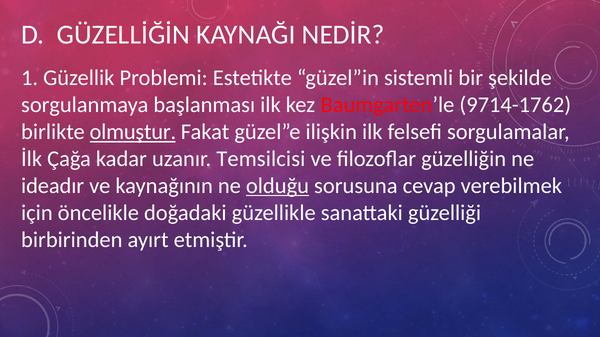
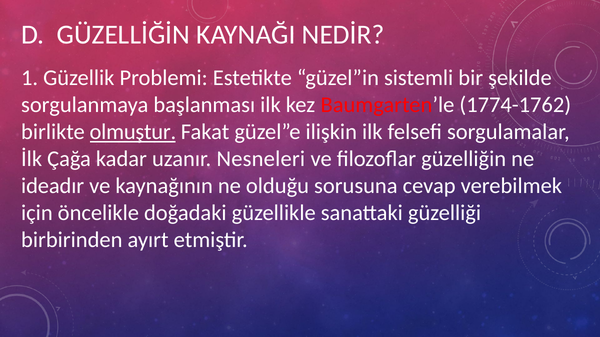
9714-1762: 9714-1762 -> 1774-1762 (515, 105)
Temsilcisi: Temsilcisi -> Nesneleri (261, 159)
olduğu underline: present -> none (277, 186)
